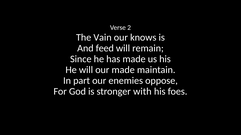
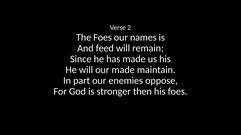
The Vain: Vain -> Foes (103, 38)
knows: knows -> names (143, 38)
with: with -> then (142, 92)
